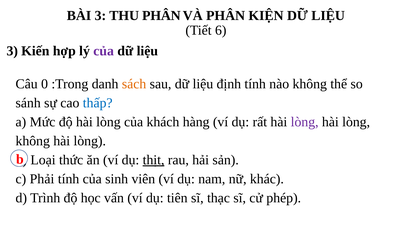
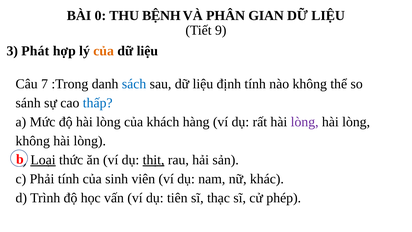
BÀI 3: 3 -> 0 (100, 16)
THU PHÂN: PHÂN -> BỆNH (161, 16)
KIỆN: KIỆN -> GIAN (266, 16)
6: 6 -> 9 (221, 30)
Kiến: Kiến -> Phát (35, 51)
của colour: purple -> orange (104, 51)
0: 0 -> 7 (45, 84)
sách colour: orange -> blue (134, 84)
Loại underline: none -> present (43, 160)
